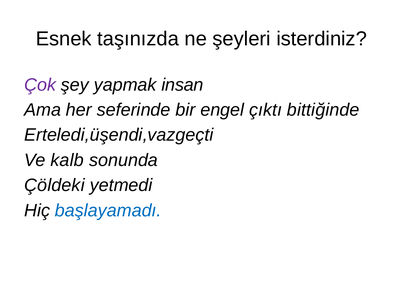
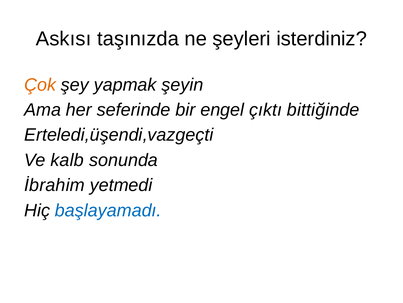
Esnek: Esnek -> Askısı (64, 39)
Çok colour: purple -> orange (40, 85)
insan: insan -> şeyin (182, 85)
Çöldeki: Çöldeki -> İbrahim (54, 185)
